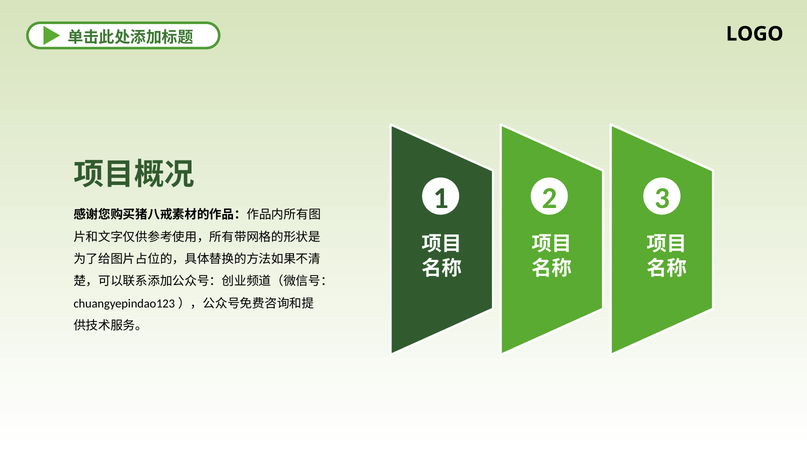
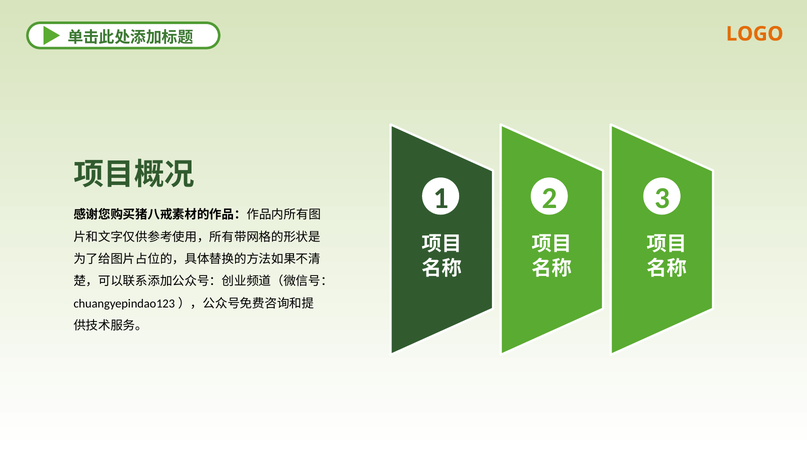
LOGO colour: black -> orange (755, 34)
